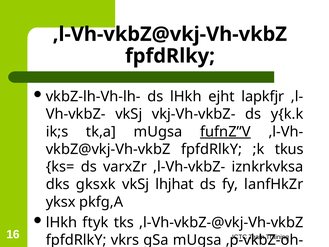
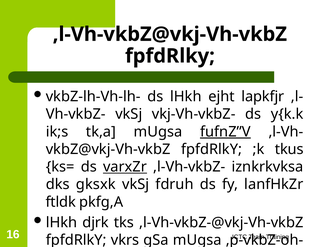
varxZr underline: none -> present (125, 167)
lhjhat: lhjhat -> fdruh (175, 184)
yksx: yksx -> ftldk (61, 202)
ftyk: ftyk -> djrk (96, 222)
